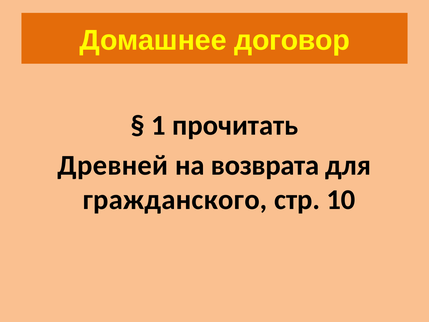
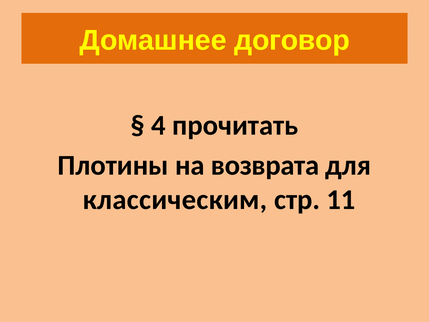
1: 1 -> 4 (158, 125)
Древней: Древней -> Плотины (113, 165)
гражданского: гражданского -> классическим (175, 200)
10: 10 -> 11 (341, 200)
